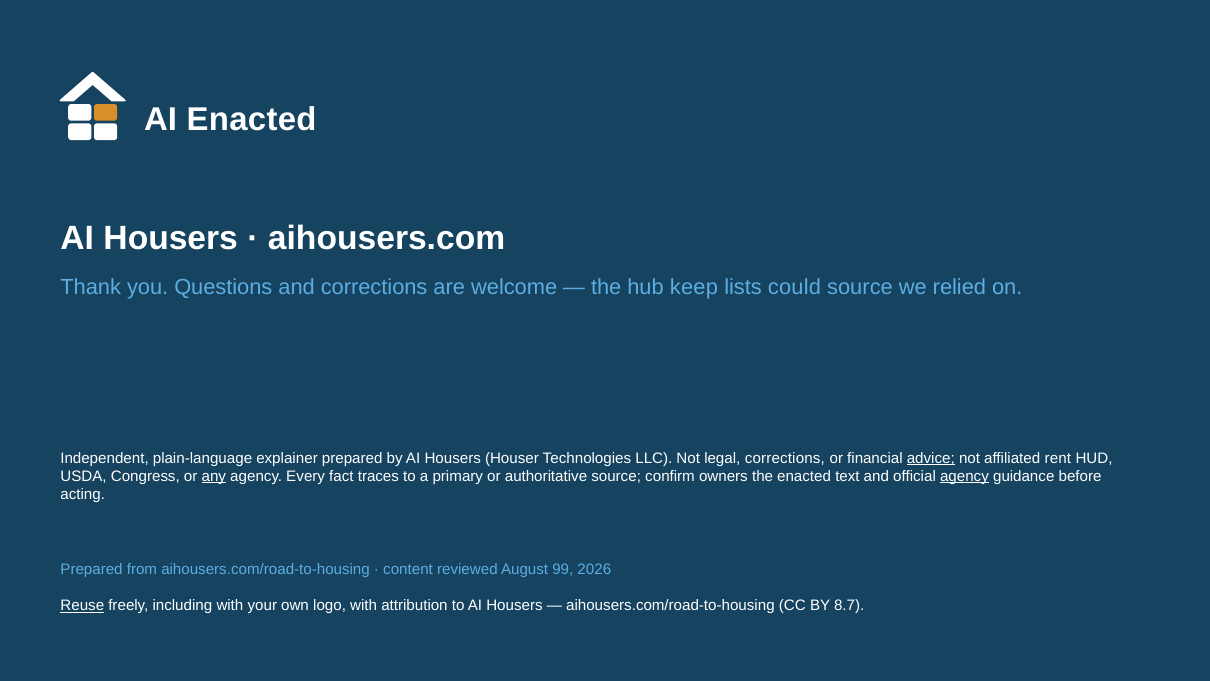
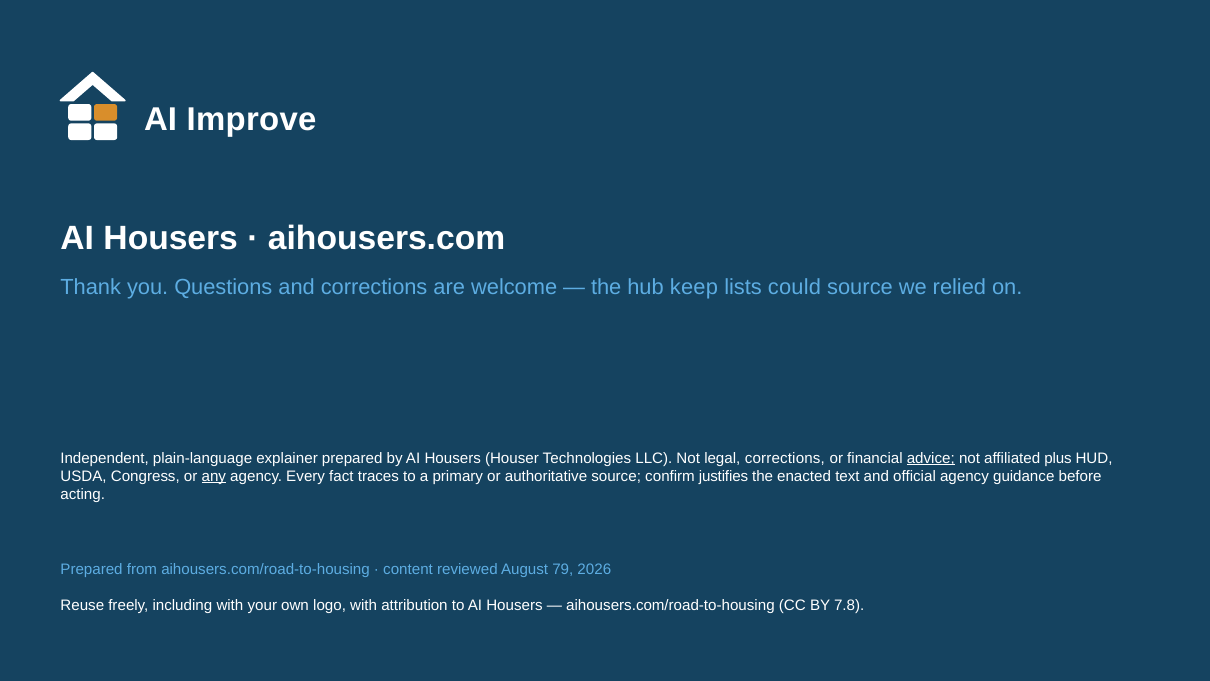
AI Enacted: Enacted -> Improve (252, 120)
rent: rent -> plus (1058, 458)
owners: owners -> justifies (723, 476)
agency underline: present -> none (964, 476)
99: 99 -> 79 (563, 569)
Reuse underline: present -> none (82, 605)
8.7: 8.7 -> 7.8 (849, 605)
